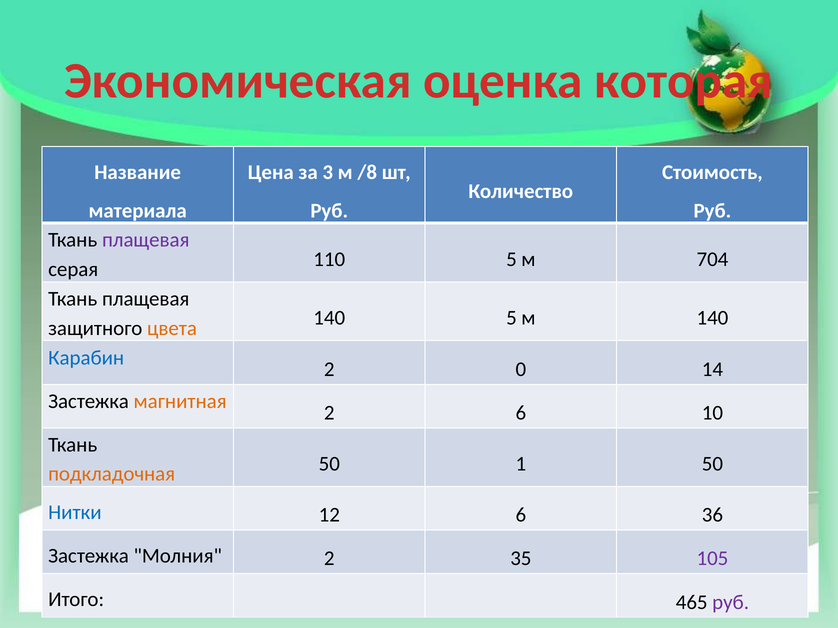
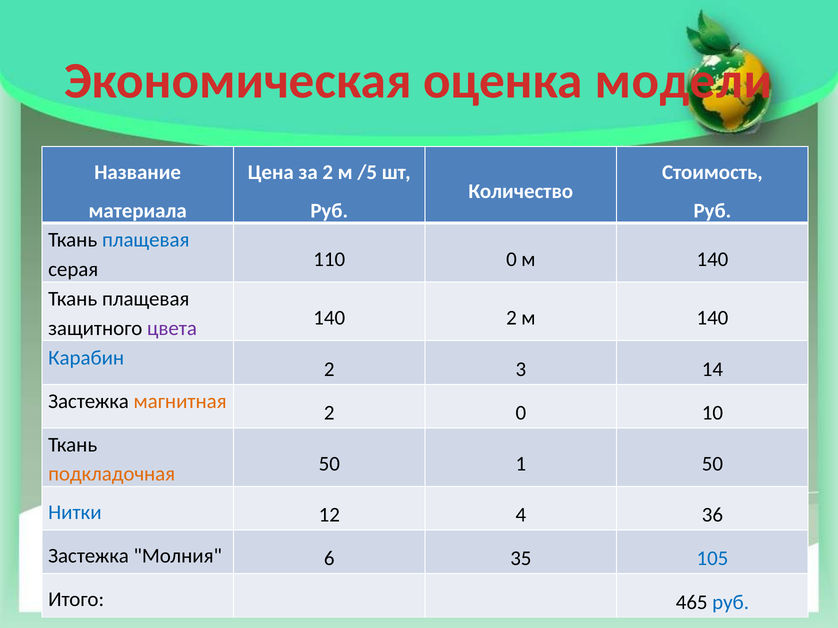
которая: которая -> модели (683, 81)
за 3: 3 -> 2 (328, 172)
/8: /8 -> /5 (367, 172)
плащевая colour: purple -> blue (146, 240)
110 5: 5 -> 0 (511, 259)
704: 704 -> 140 (712, 259)
цвета colour: orange -> purple (172, 328)
140 5: 5 -> 2 (511, 318)
0: 0 -> 3 (521, 369)
2 6: 6 -> 0 (521, 413)
12 6: 6 -> 4 (521, 515)
Молния 2: 2 -> 6 (329, 559)
105 colour: purple -> blue (712, 559)
руб colour: purple -> blue (731, 603)
